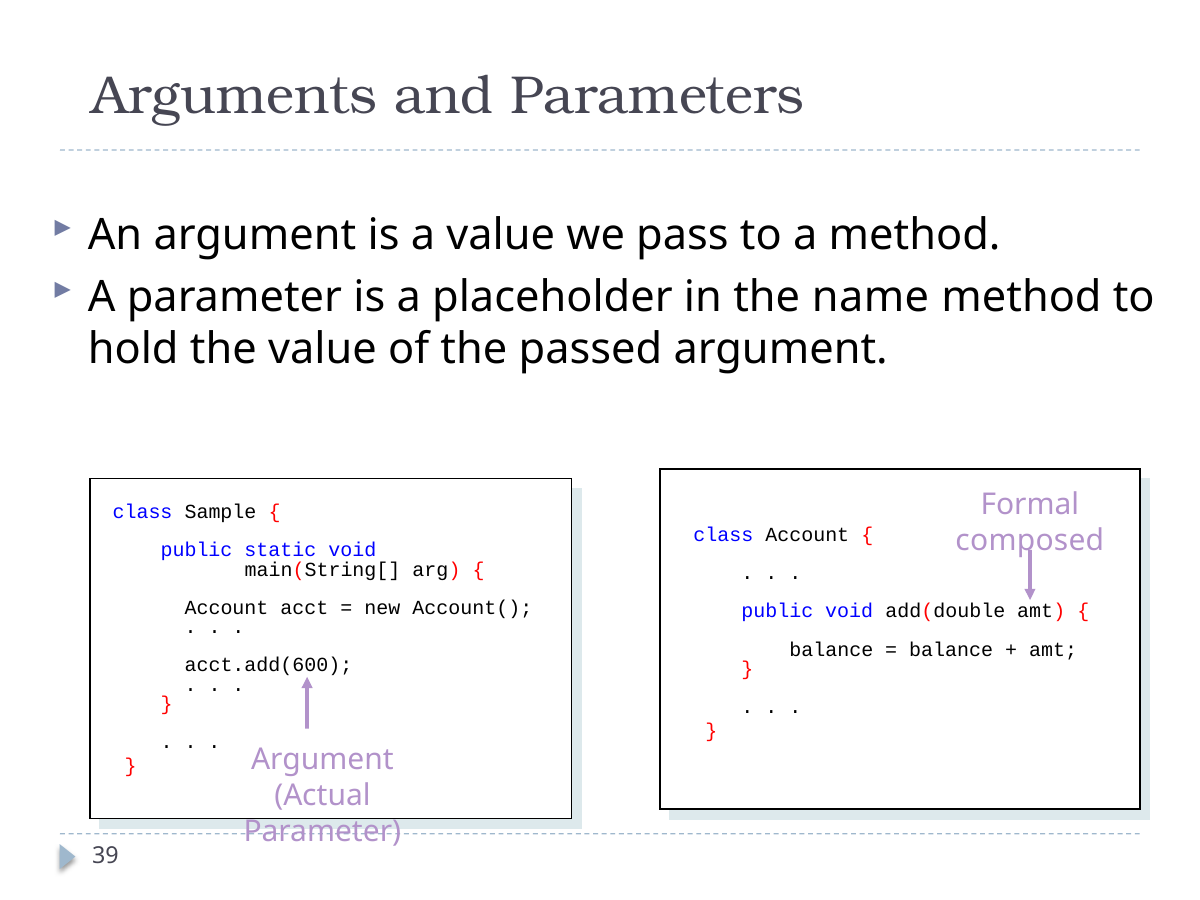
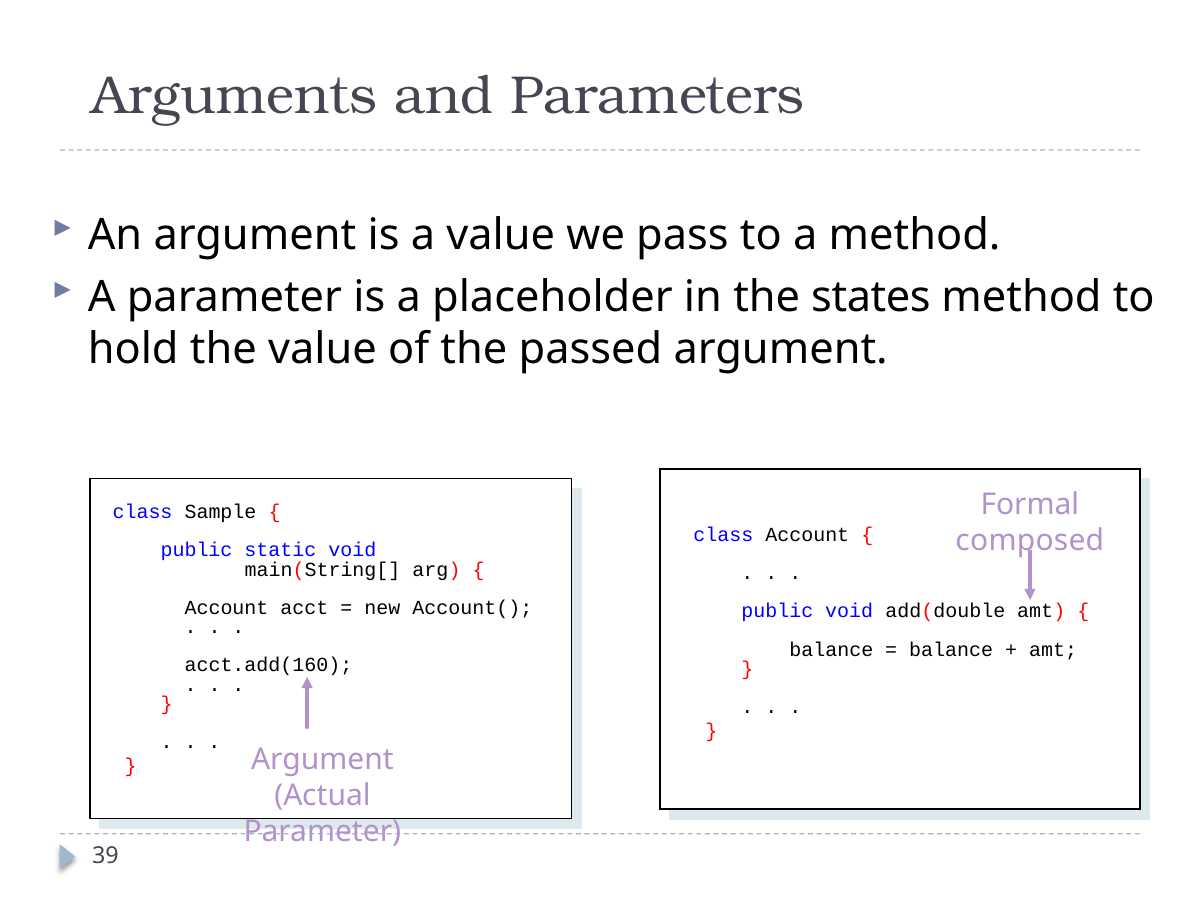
name: name -> states (871, 297)
acct.add(600: acct.add(600 -> acct.add(160 (268, 665)
